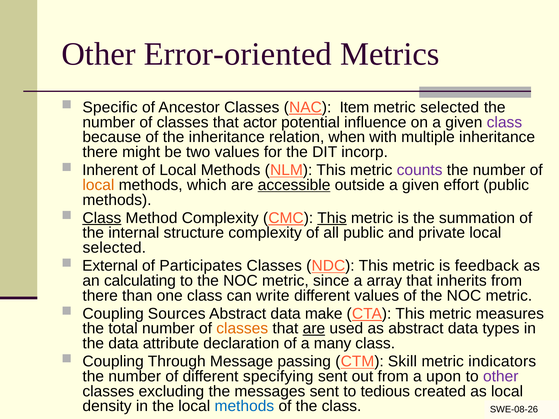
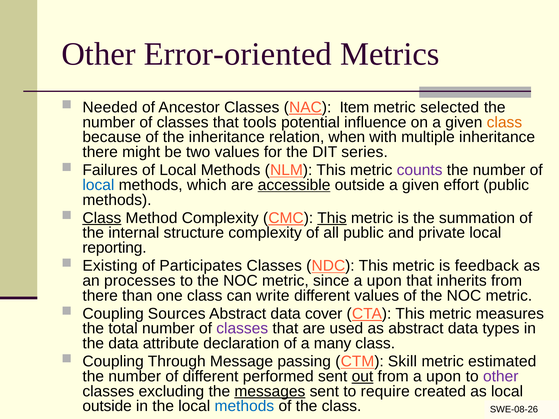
Specific: Specific -> Needed (110, 107)
actor: actor -> tools (260, 122)
class colour: purple -> orange (504, 122)
incorp: incorp -> series (365, 152)
Inherent: Inherent -> Failures (110, 170)
local colour: orange -> blue (98, 185)
selected: selected -> reporting (114, 248)
External: External -> Existing (110, 266)
calculating: calculating -> processes (140, 281)
since a array: array -> upon (384, 281)
make: make -> cover (324, 314)
classes colour: orange -> purple (242, 329)
are underline: present -> none (314, 329)
indicators: indicators -> estimated (502, 362)
specifying: specifying -> performed (278, 377)
out underline: none -> present (362, 377)
messages underline: none -> present (270, 392)
tedious: tedious -> require (385, 392)
density: density -> outside (107, 406)
